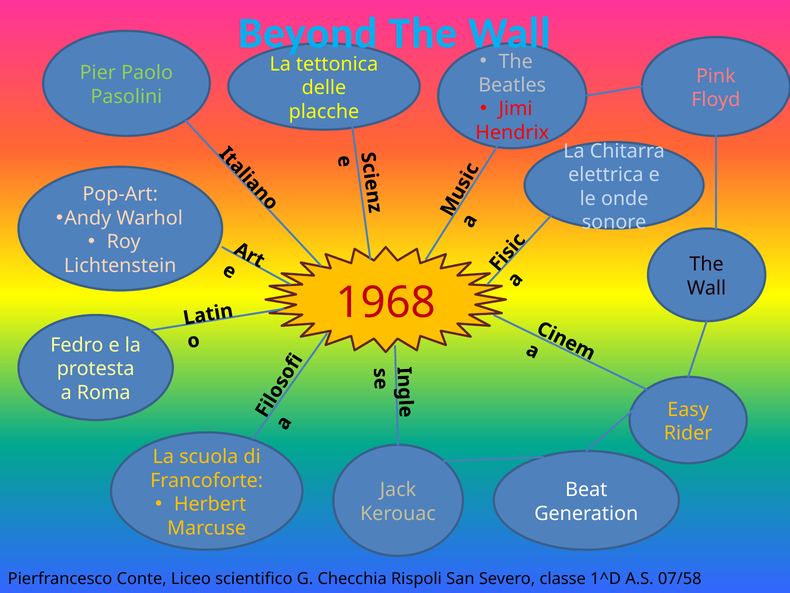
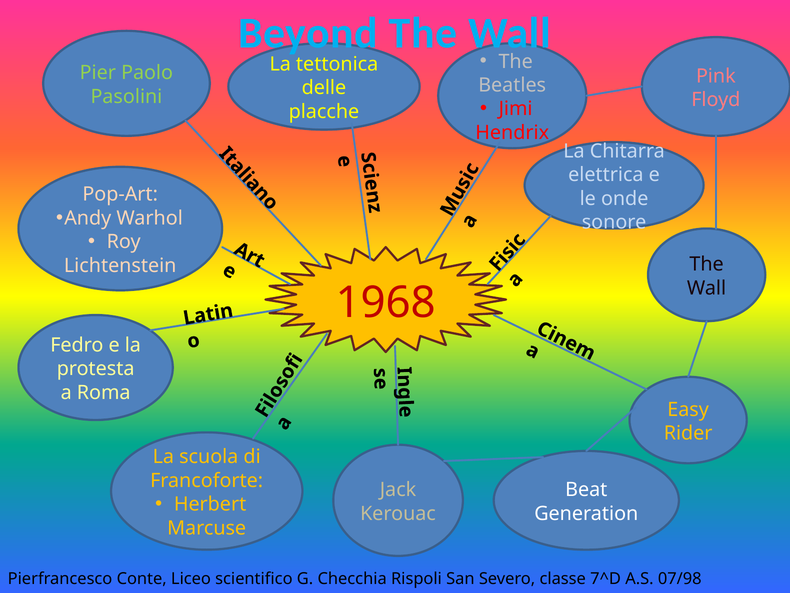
1^D: 1^D -> 7^D (606, 578)
07/58: 07/58 -> 07/98 (680, 578)
